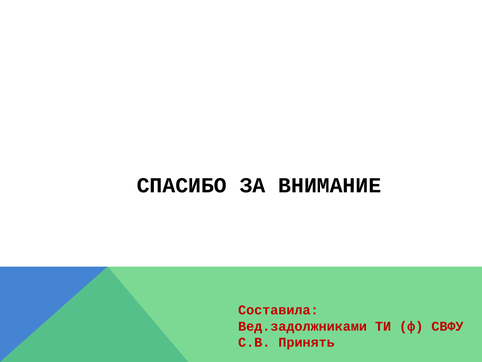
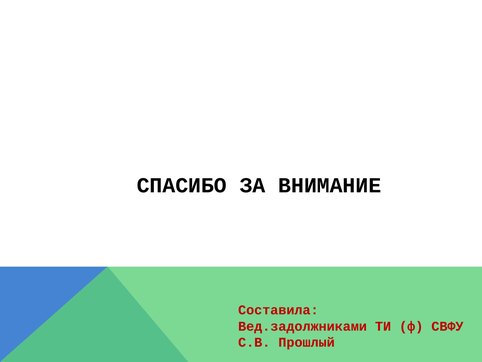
Принять: Принять -> Прошлый (307, 342)
